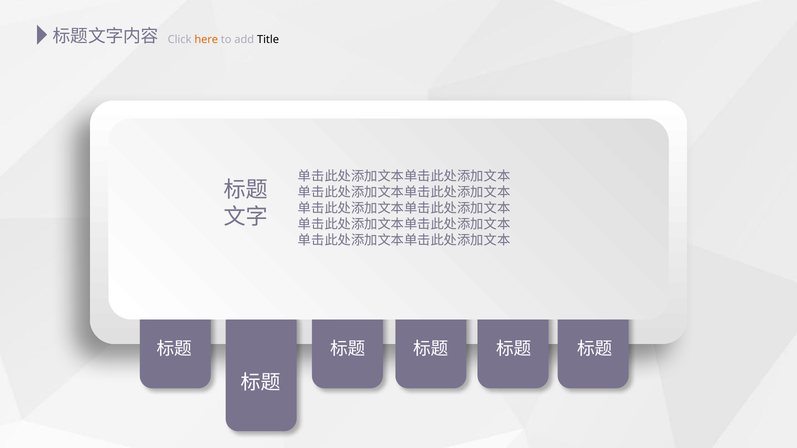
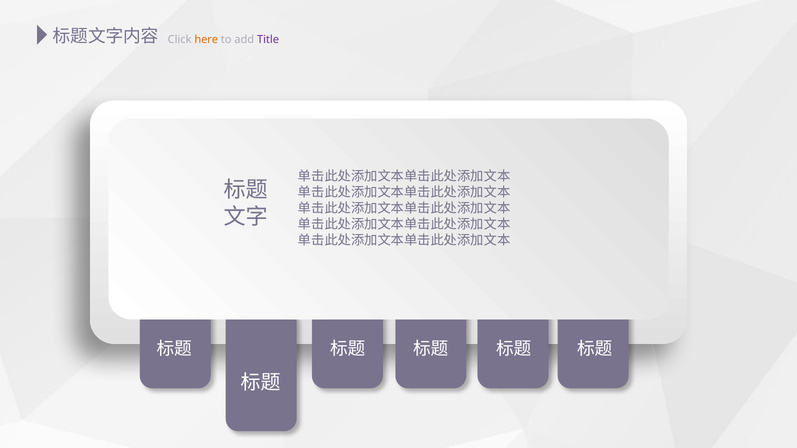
Title colour: black -> purple (268, 39)
